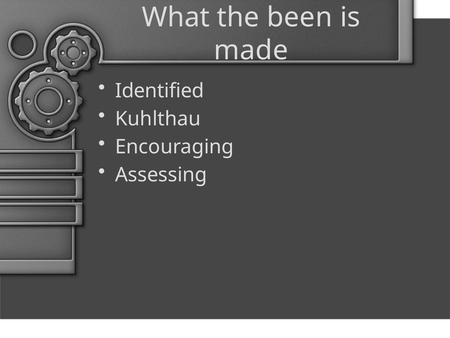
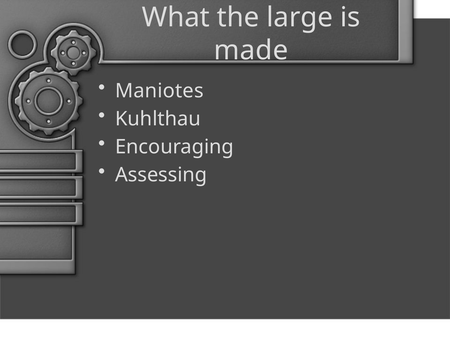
been: been -> large (300, 17)
Identified: Identified -> Maniotes (159, 91)
